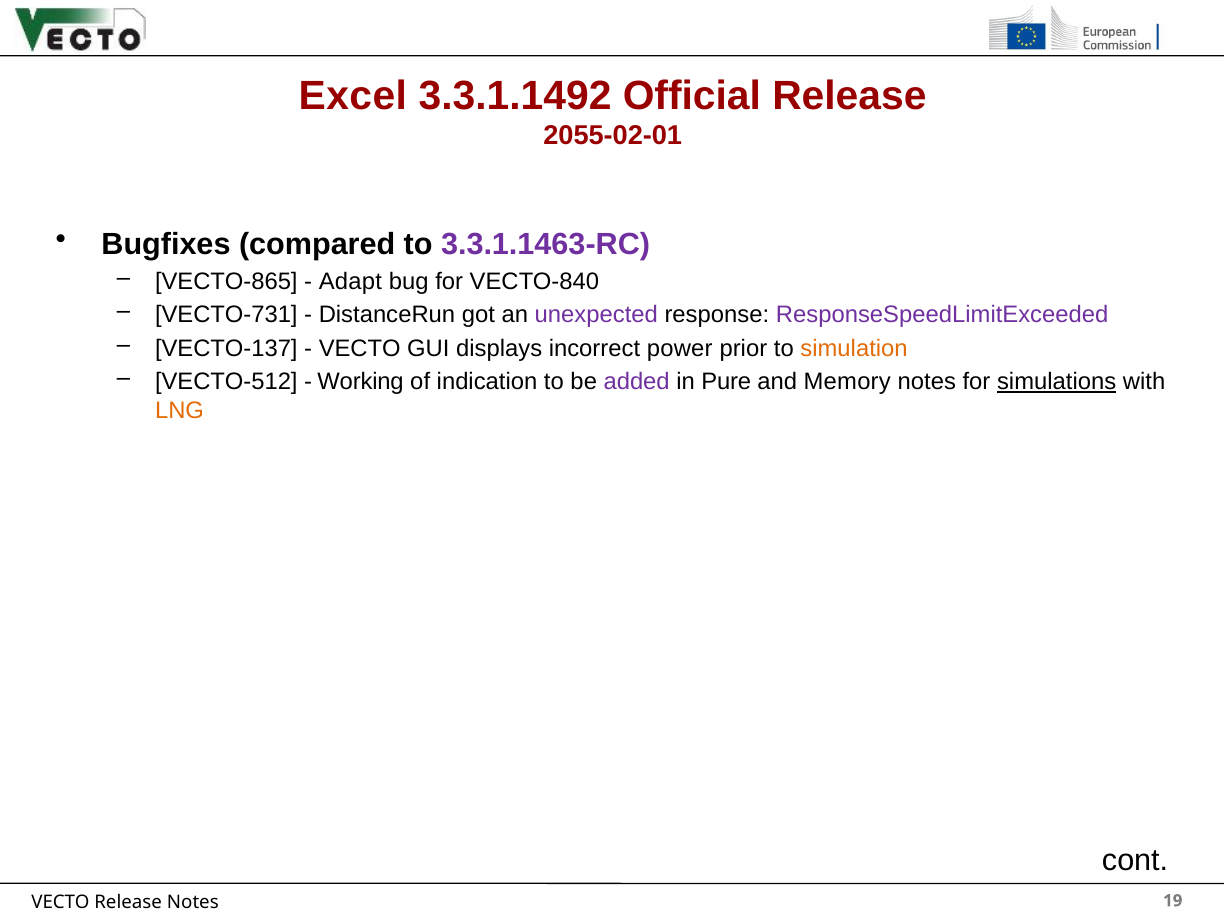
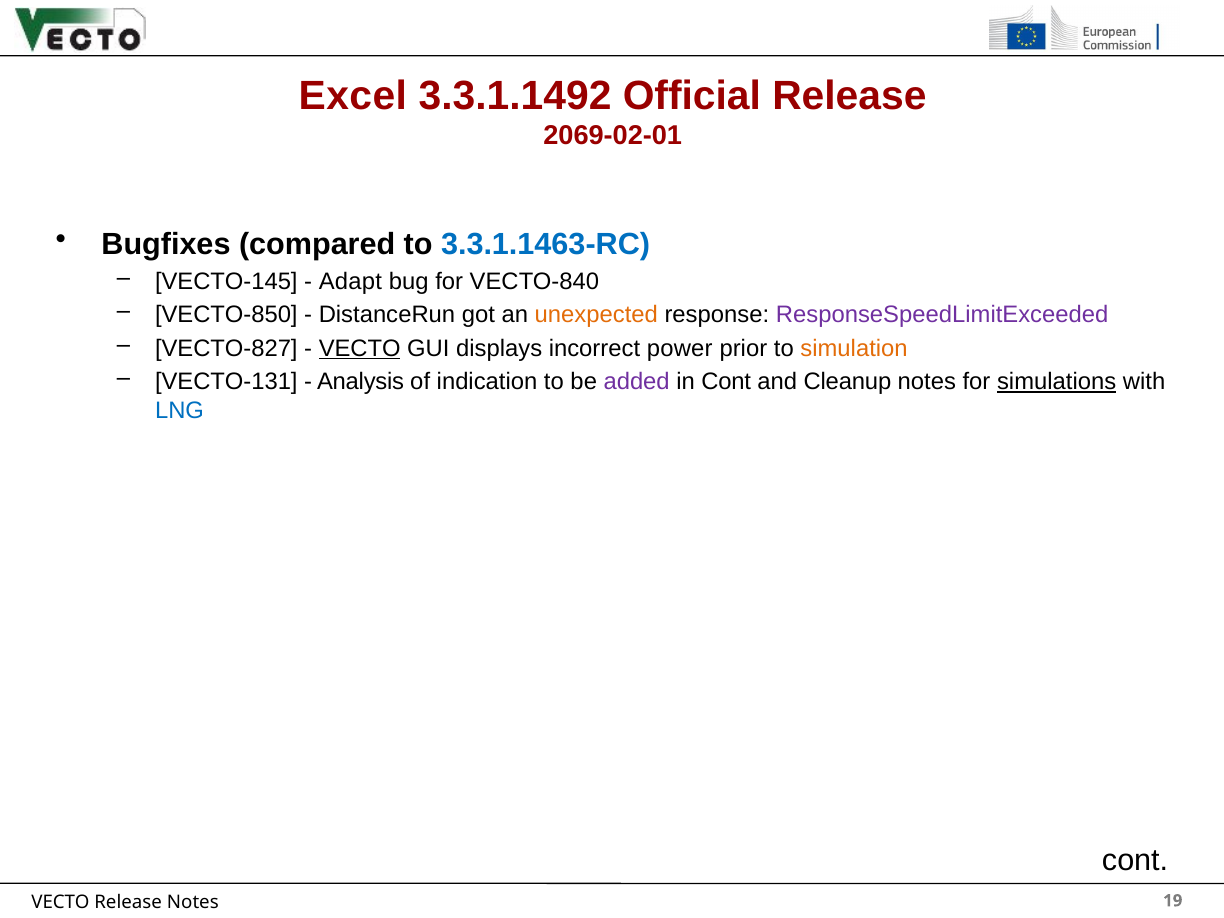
2055-02-01: 2055-02-01 -> 2069-02-01 (613, 136)
3.3.1.1463-RC colour: purple -> blue (546, 245)
VECTO-865: VECTO-865 -> VECTO-145 (226, 282)
VECTO-731: VECTO-731 -> VECTO-850 (226, 315)
unexpected colour: purple -> orange (596, 315)
VECTO-137: VECTO-137 -> VECTO-827 (226, 348)
VECTO underline: none -> present (360, 348)
VECTO-512: VECTO-512 -> VECTO-131 (226, 382)
Working: Working -> Analysis (361, 382)
in Pure: Pure -> Cont (726, 382)
Memory: Memory -> Cleanup (847, 382)
LNG colour: orange -> blue (179, 410)
